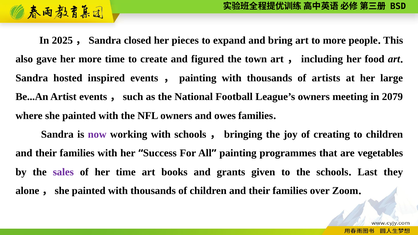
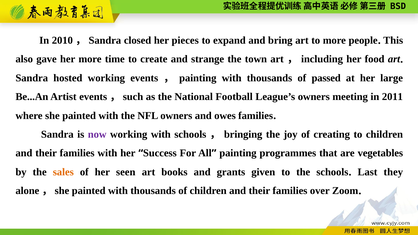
2025: 2025 -> 2010 (62, 40)
figured: figured -> strange (208, 59)
hosted inspired: inspired -> working (106, 78)
artists: artists -> passed (326, 78)
2079: 2079 -> 2011 (392, 97)
sales colour: purple -> orange (63, 172)
her time: time -> seen (126, 172)
